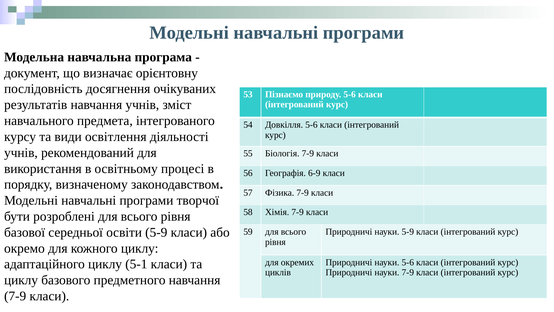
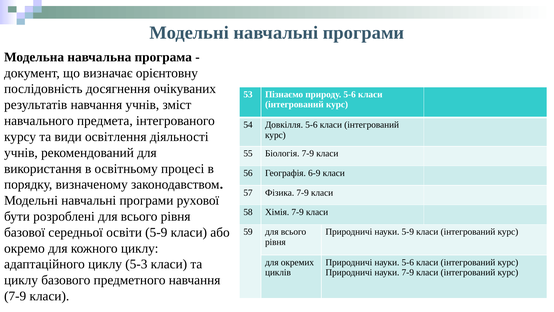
творчої: творчої -> рухової (198, 200)
5-1: 5-1 -> 5-3 (136, 264)
